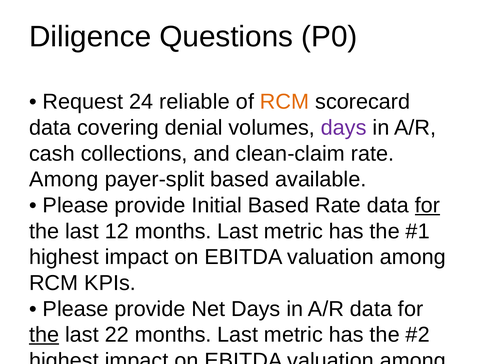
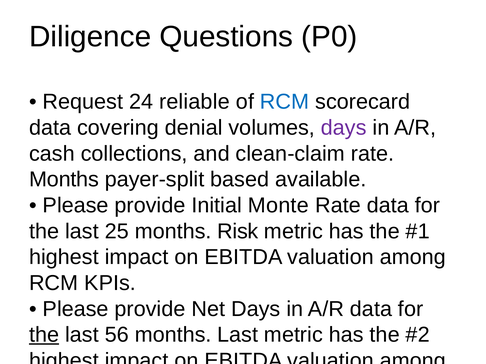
RCM colour: orange -> blue (285, 102)
Among: Among -> Months (64, 180)
Initial Based: Based -> Monte (278, 206)
for underline: present -> none (427, 206)
12: 12 -> 25 (117, 232)
Last: Last -> Risk (238, 232)
22: 22 -> 56 (117, 335)
